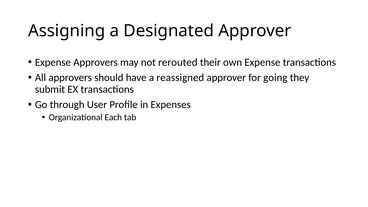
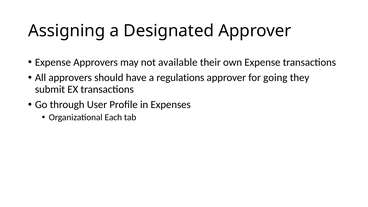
rerouted: rerouted -> available (178, 62)
reassigned: reassigned -> regulations (180, 78)
